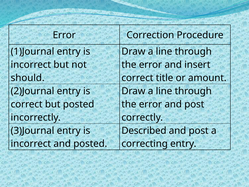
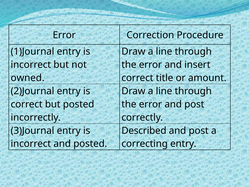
should: should -> owned (28, 78)
